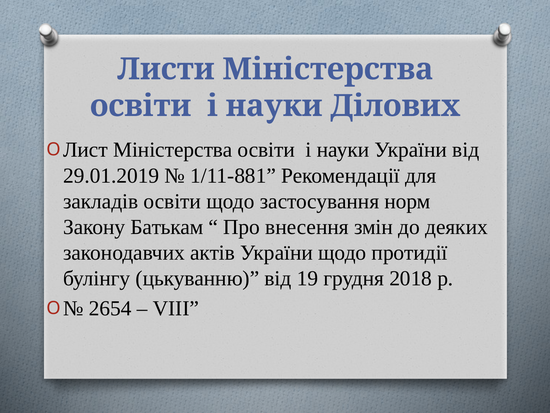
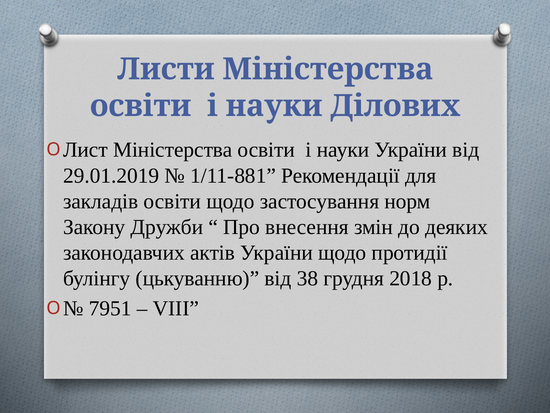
Батькам: Батькам -> Дружби (167, 227)
19: 19 -> 38 (307, 278)
2654: 2654 -> 7951 (110, 308)
